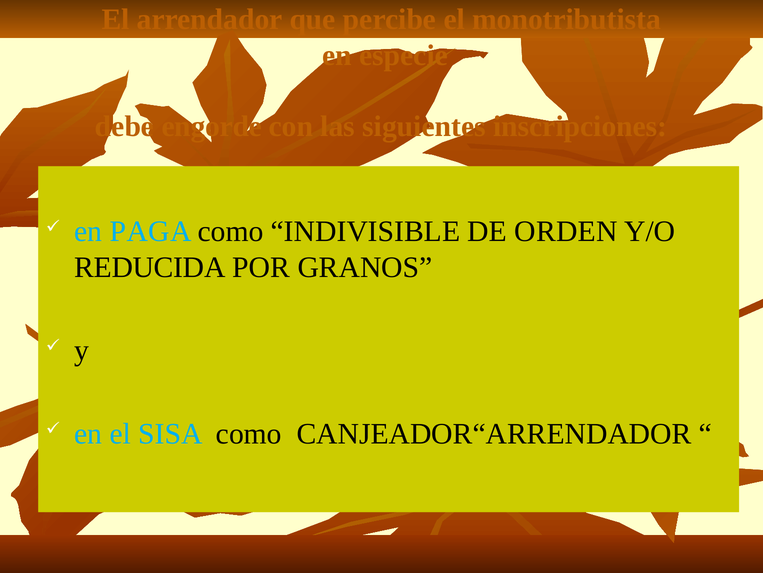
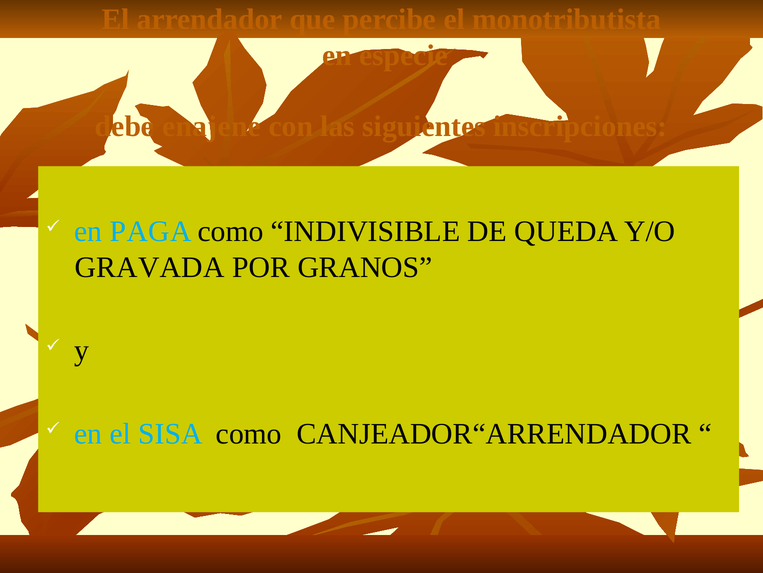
engorde: engorde -> enajene (212, 126)
ORDEN: ORDEN -> QUEDA (566, 231)
REDUCIDA: REDUCIDA -> GRAVADA (150, 267)
